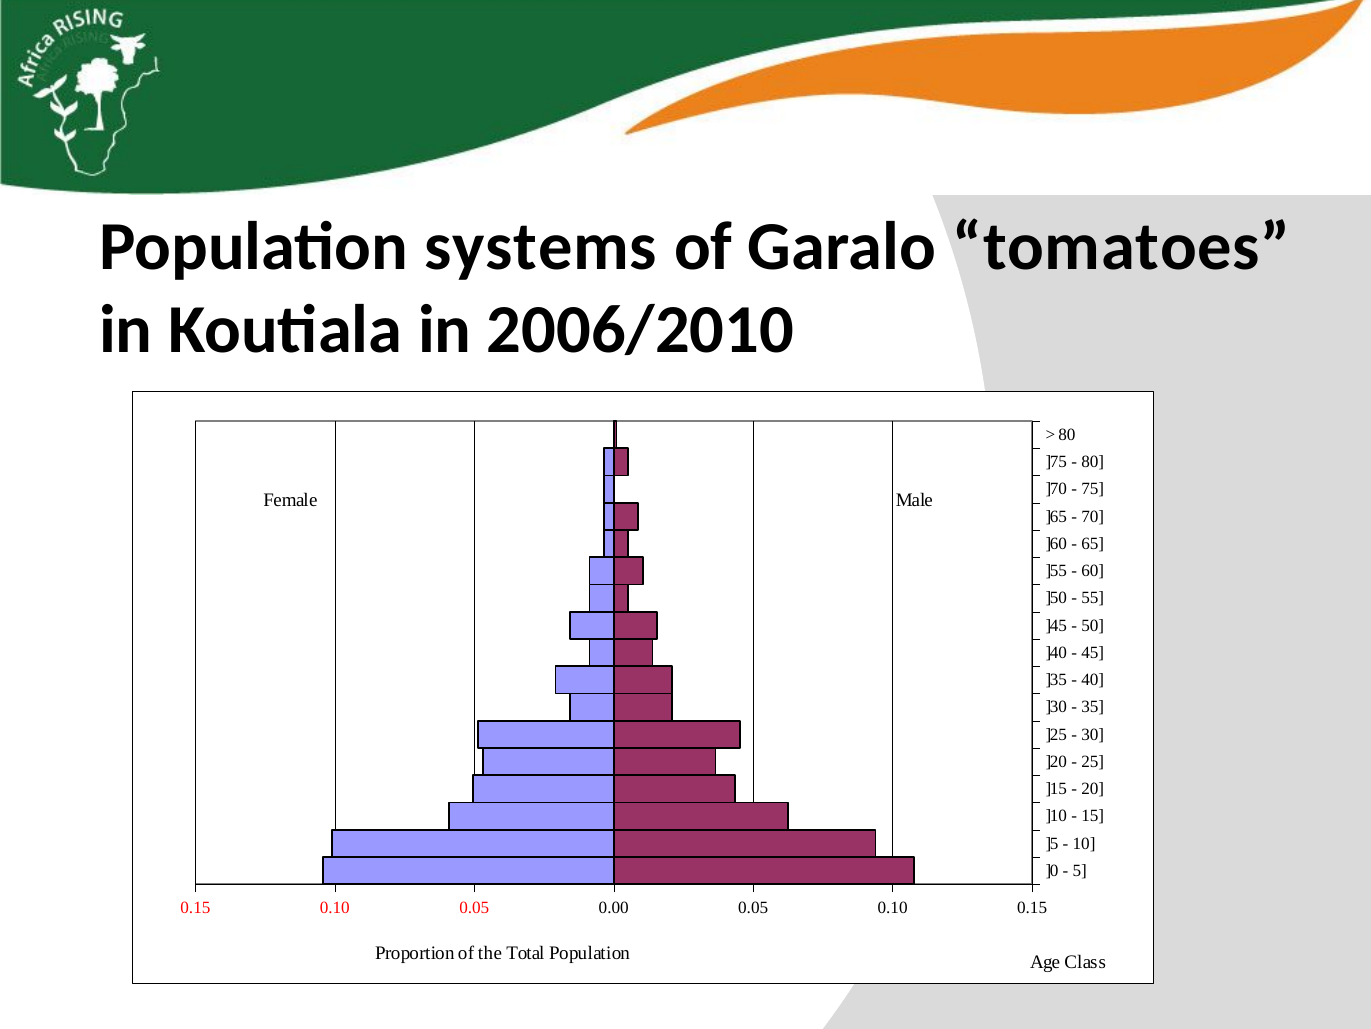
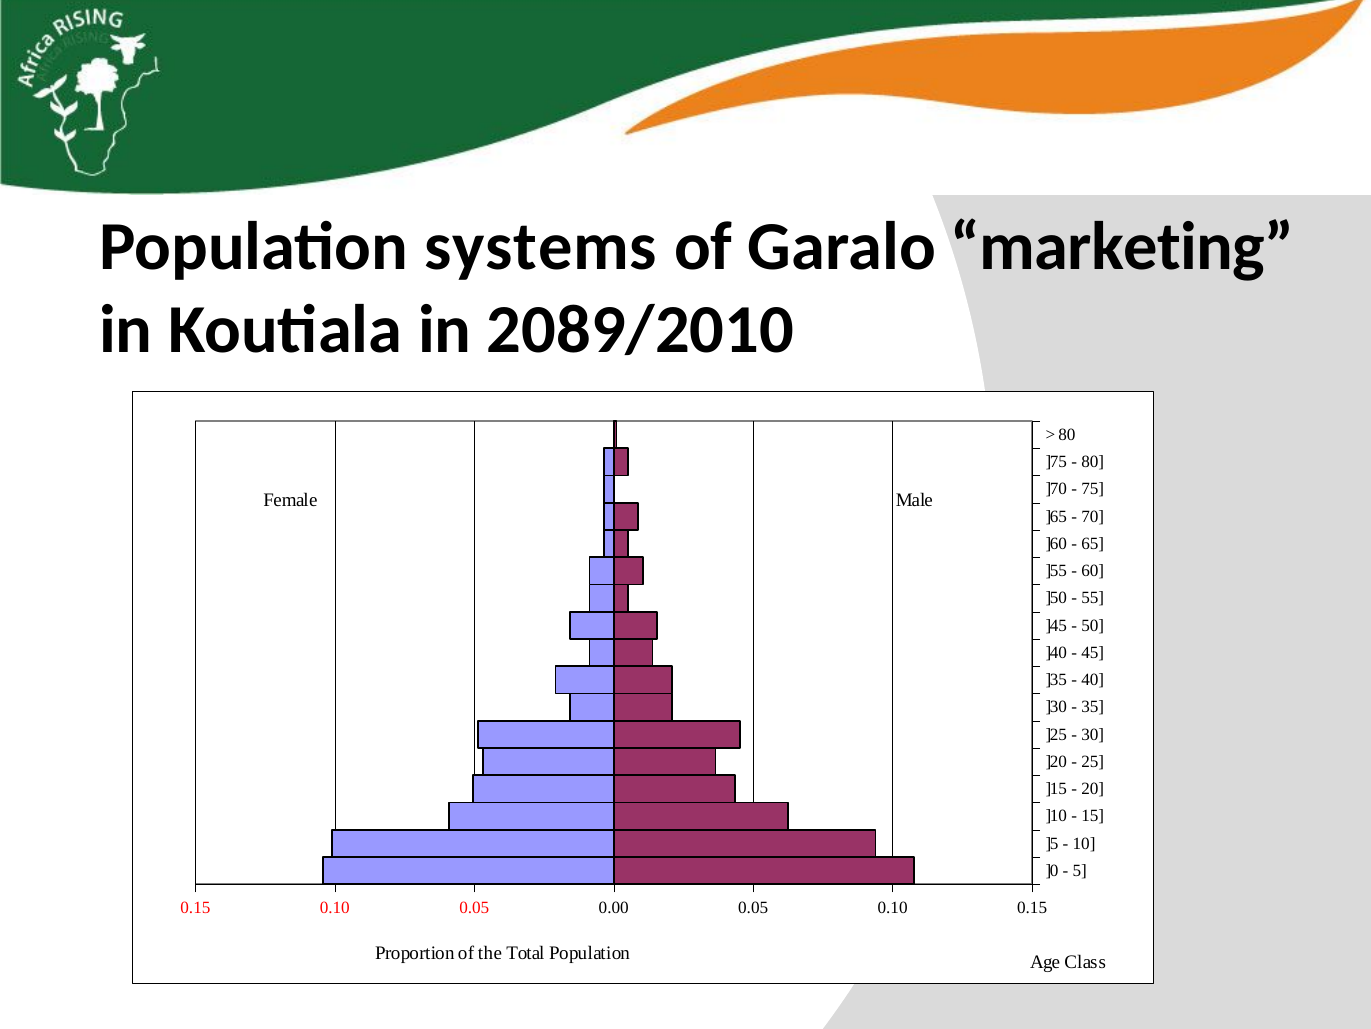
tomatoes: tomatoes -> marketing (1122, 247)
2006/2010: 2006/2010 -> 2089/2010 (641, 329)
